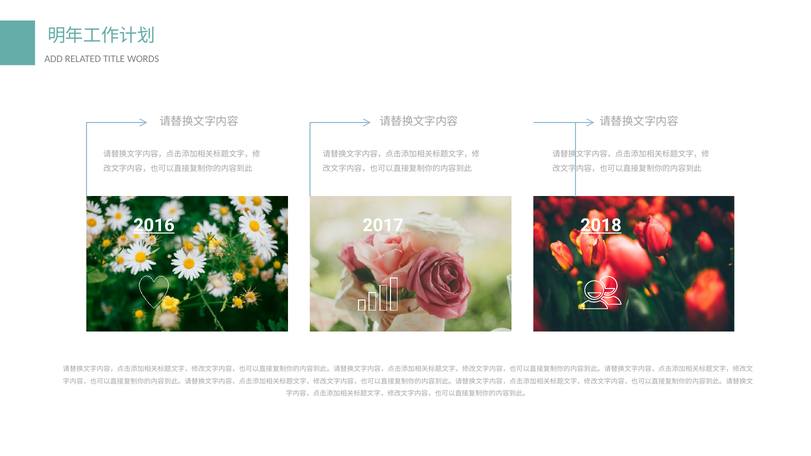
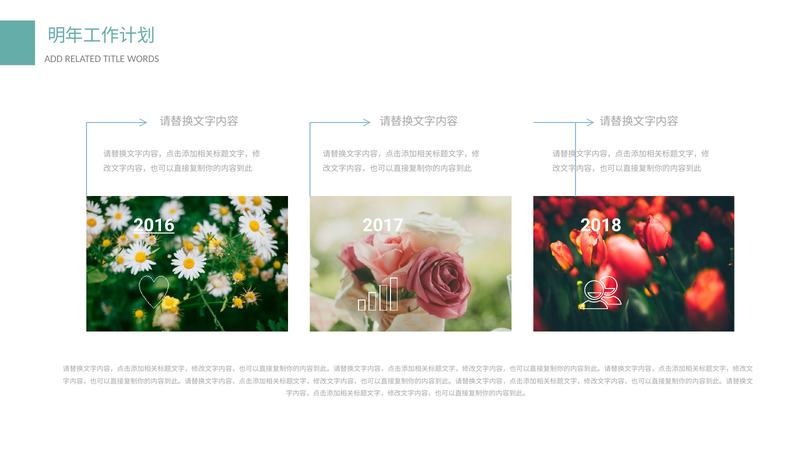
2018 underline: present -> none (601, 225)
